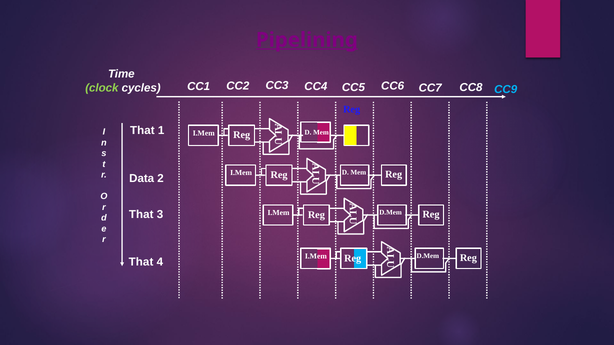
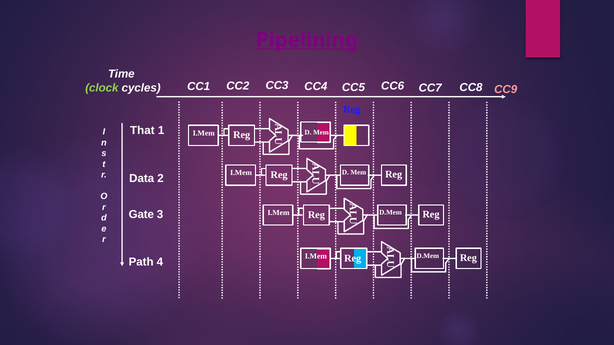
CC9 colour: light blue -> pink (506, 90)
That: That -> Gate (141, 215)
That: That -> Path (141, 262)
